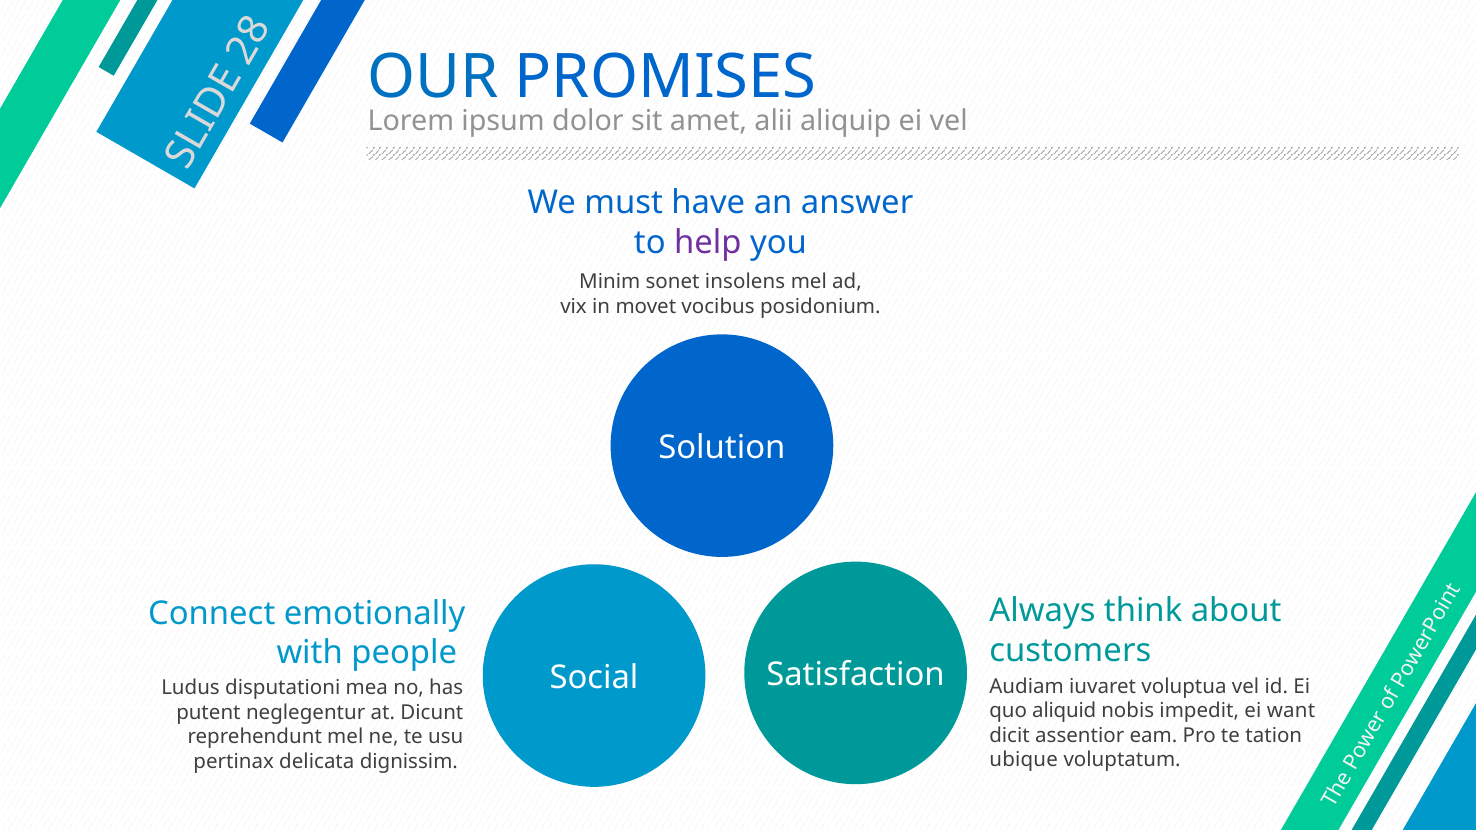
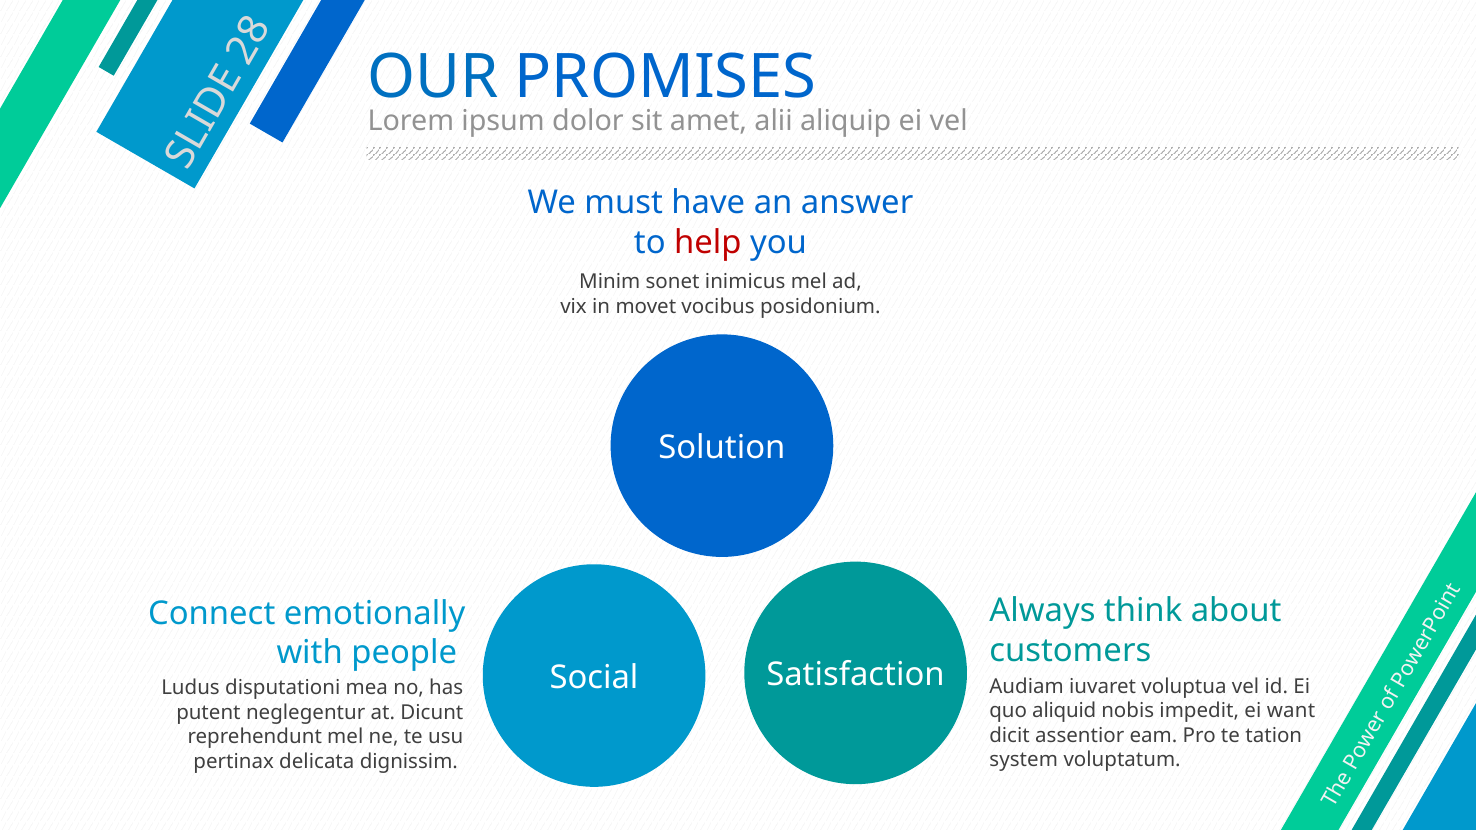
help colour: purple -> red (708, 242)
insolens: insolens -> inimicus (745, 282)
ubique: ubique -> system (1024, 760)
